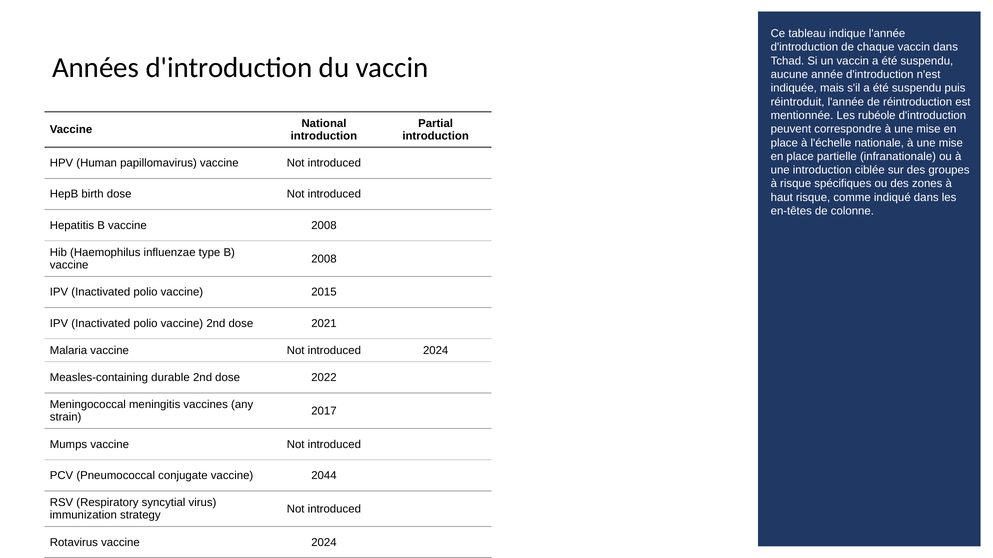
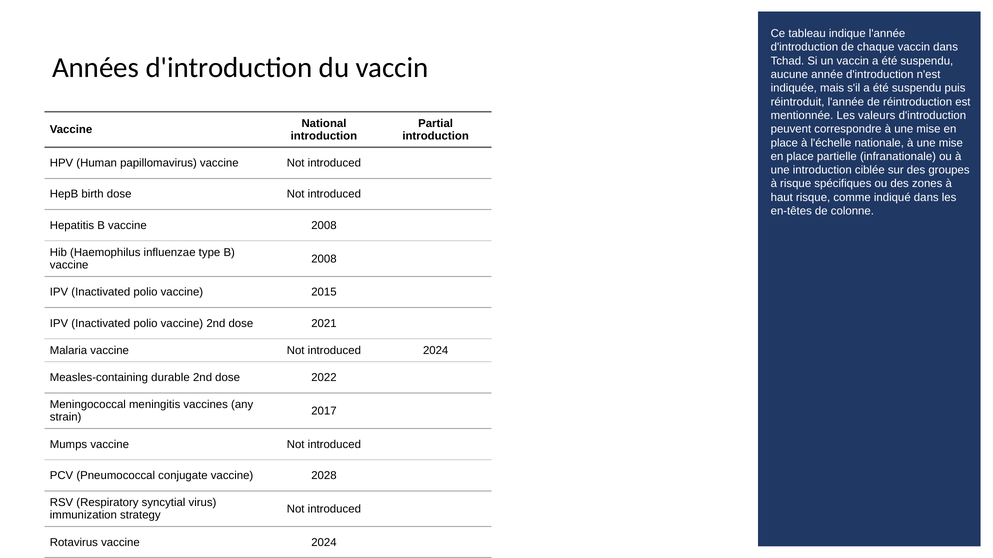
rubéole: rubéole -> valeurs (877, 116)
2044: 2044 -> 2028 (324, 476)
